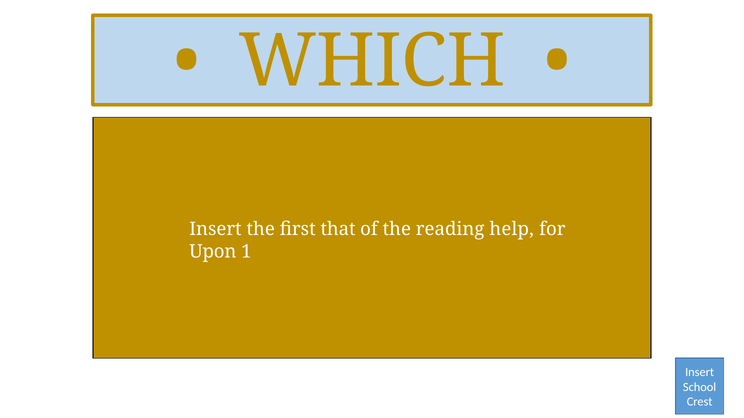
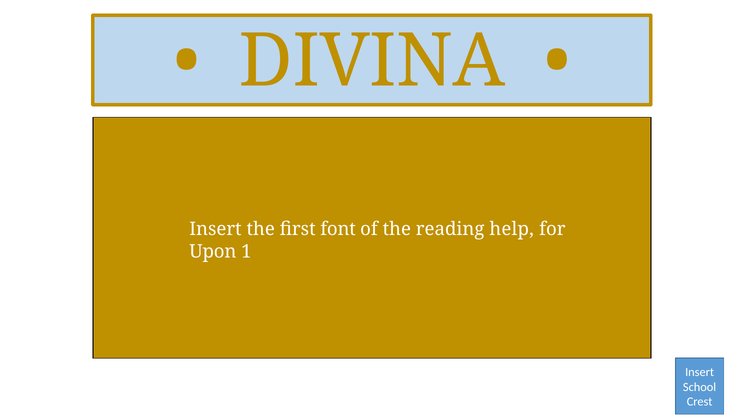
WHICH: WHICH -> DIVINA (372, 61)
that: that -> font (338, 230)
